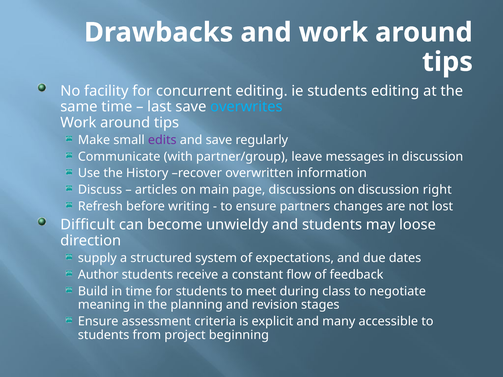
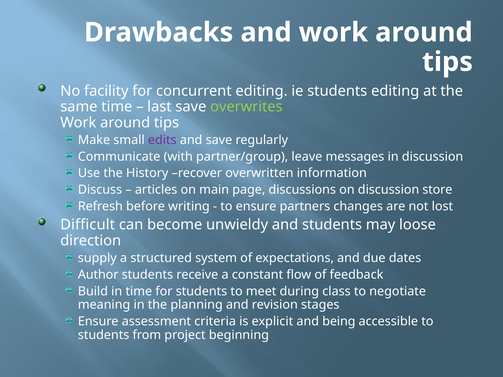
overwrites colour: light blue -> light green (246, 107)
right: right -> store (437, 190)
many: many -> being (339, 322)
